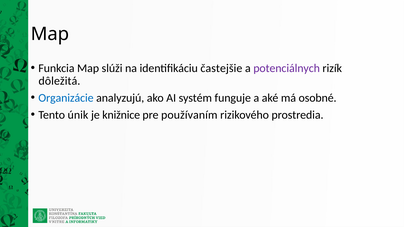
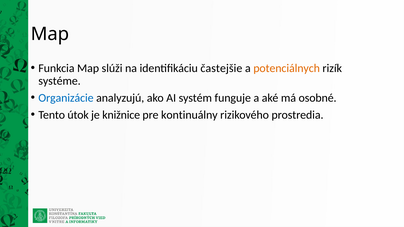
potenciálnych colour: purple -> orange (287, 68)
dôležitá: dôležitá -> systéme (60, 81)
únik: únik -> útok (78, 115)
používaním: používaním -> kontinuálny (189, 115)
